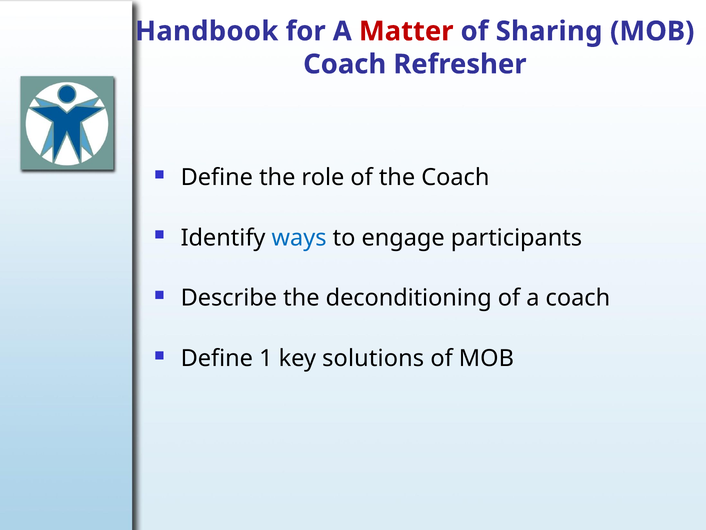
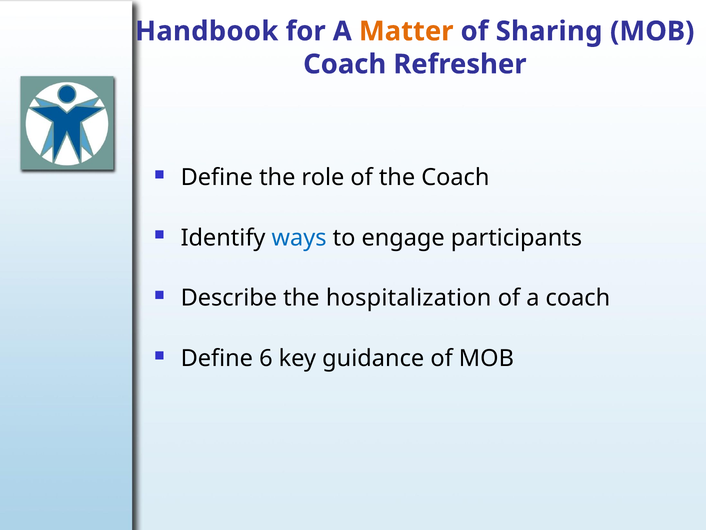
Matter colour: red -> orange (406, 31)
deconditioning: deconditioning -> hospitalization (409, 298)
1: 1 -> 6 (266, 358)
solutions: solutions -> guidance (373, 358)
